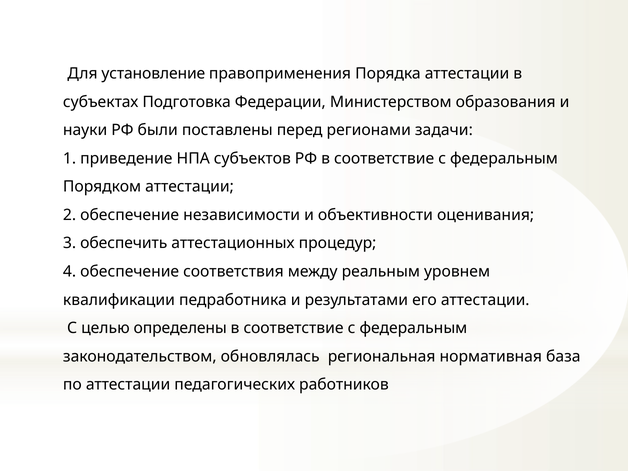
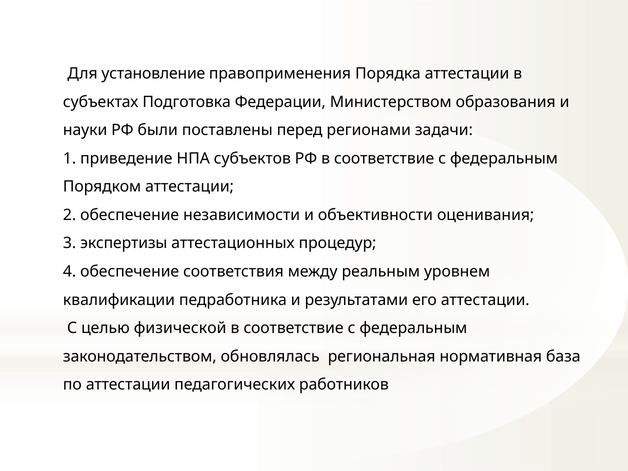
обеспечить: обеспечить -> экспертизы (124, 243)
определены: определены -> физической (180, 328)
